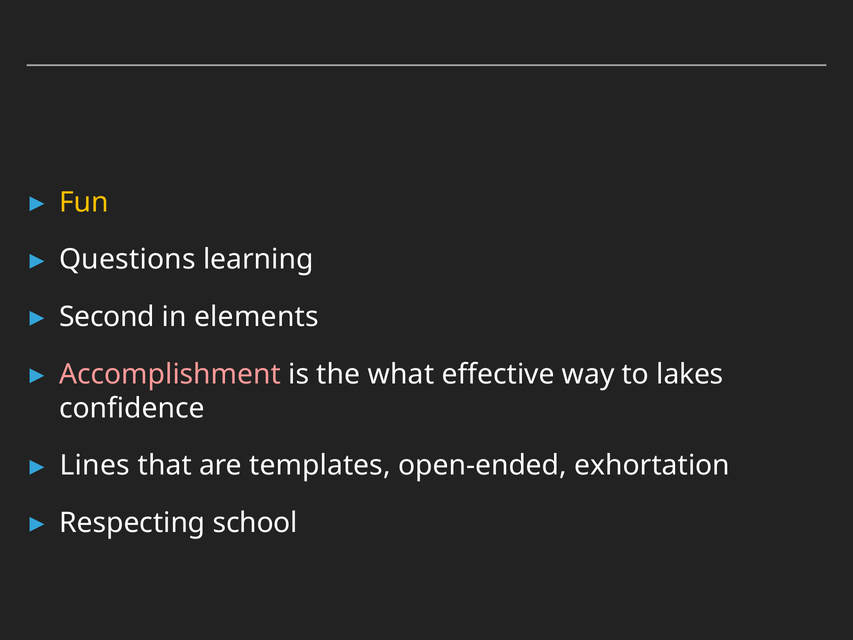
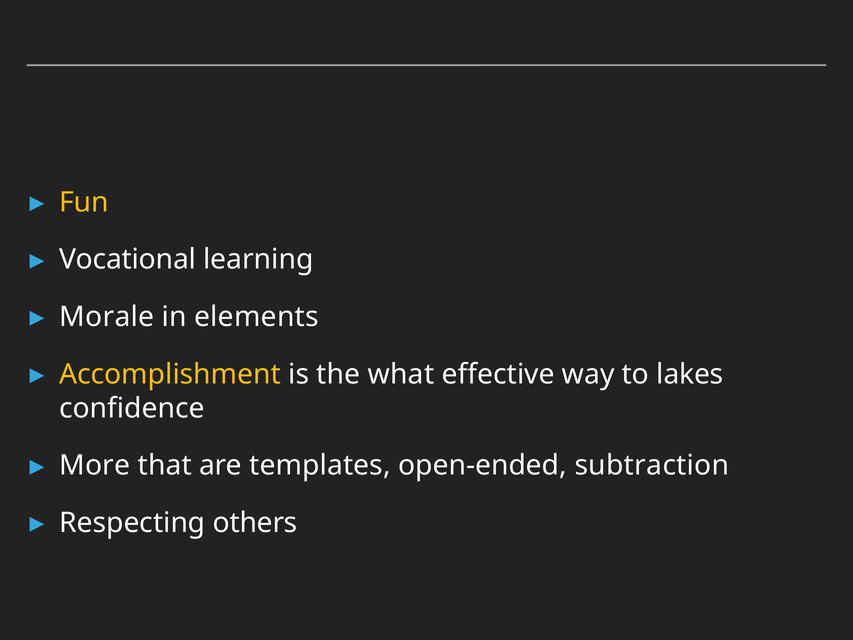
Questions: Questions -> Vocational (128, 260)
Second: Second -> Morale (107, 317)
Accomplishment colour: pink -> yellow (170, 374)
Lines: Lines -> More (95, 465)
exhortation: exhortation -> subtraction (652, 465)
school: school -> others (255, 523)
